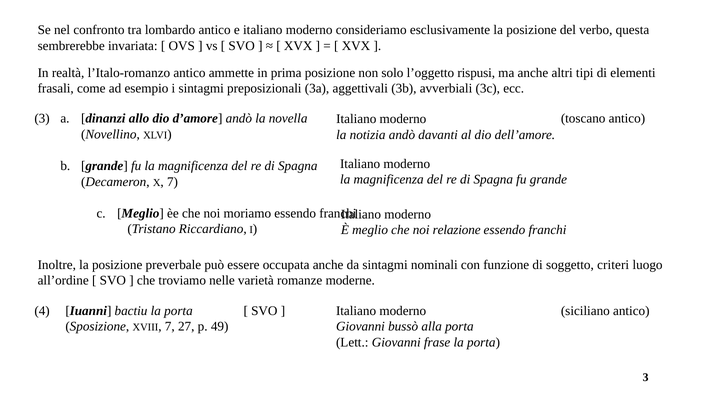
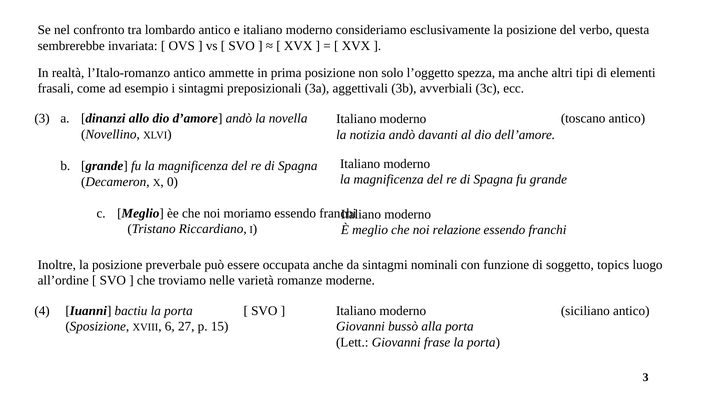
rispusi: rispusi -> spezza (476, 73)
7: 7 -> 0 (172, 182)
criteri: criteri -> topics (613, 265)
7: 7 -> 6 (170, 326)
49: 49 -> 15 (220, 326)
